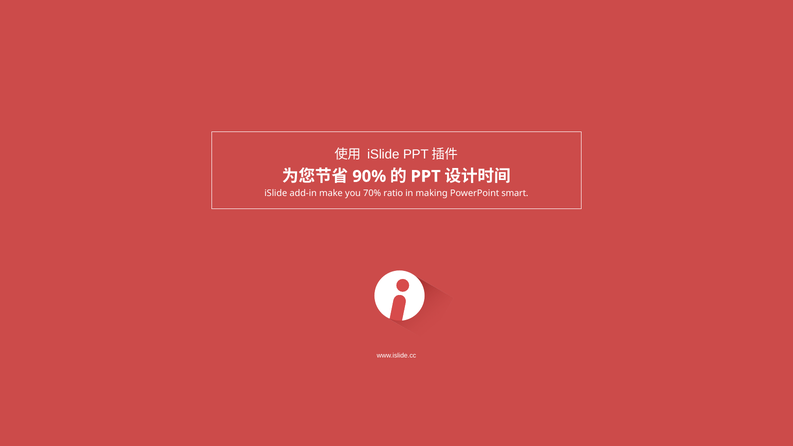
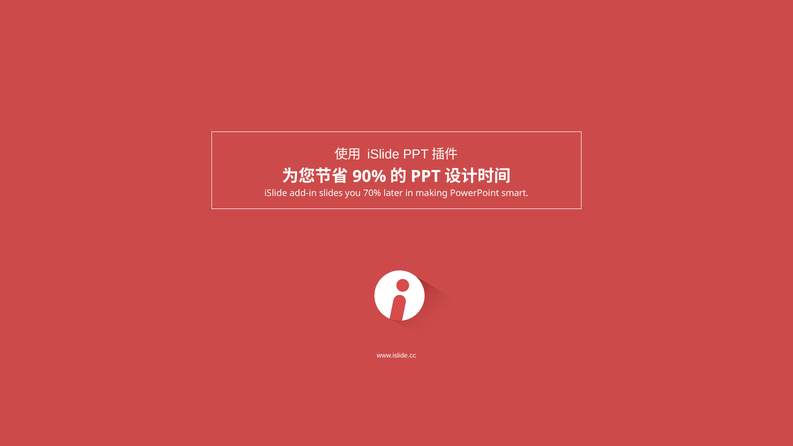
make: make -> slides (331, 193)
ratio: ratio -> later (393, 193)
